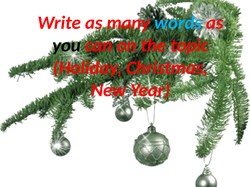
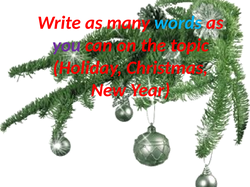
you colour: black -> purple (67, 45)
